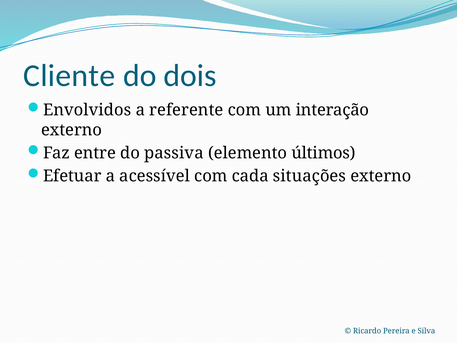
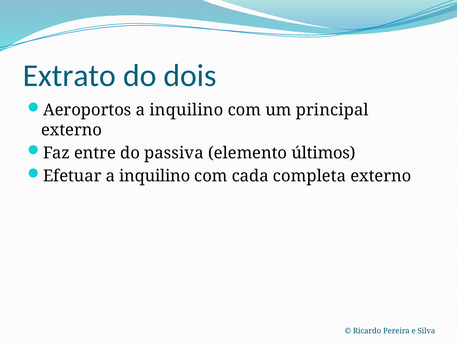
Cliente: Cliente -> Extrato (69, 75)
Envolvidos: Envolvidos -> Aeroportos (87, 110)
referente: referente -> inquilino (186, 110)
interação: interação -> principal (332, 110)
acessível: acessível -> inquilino (155, 176)
situações: situações -> completa (309, 176)
